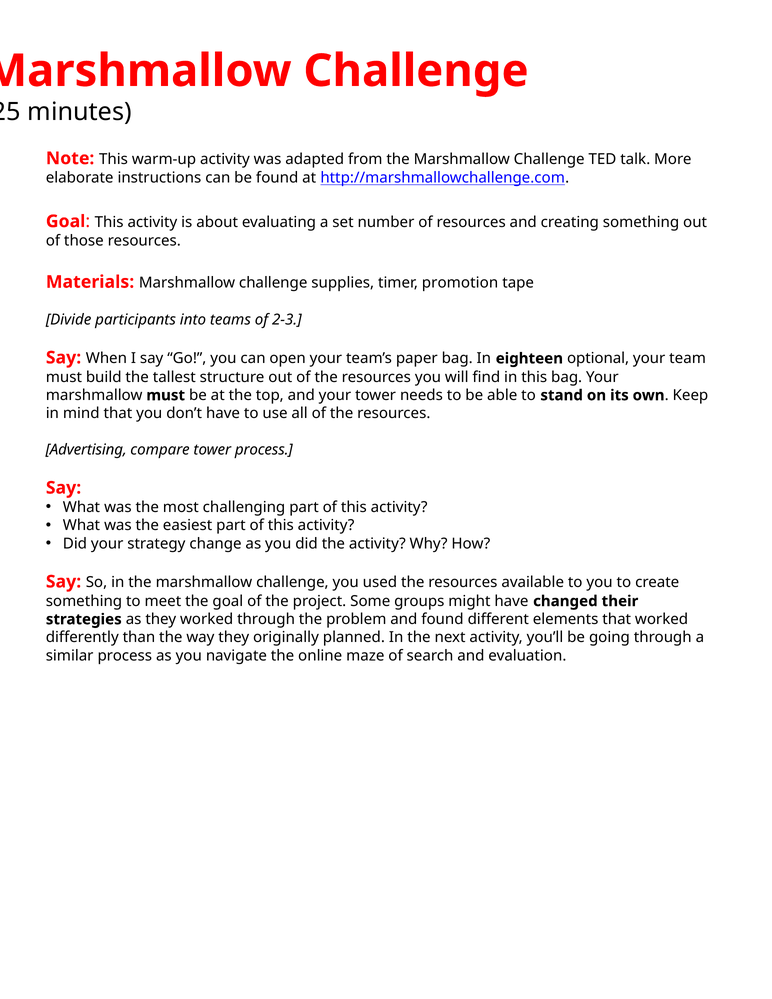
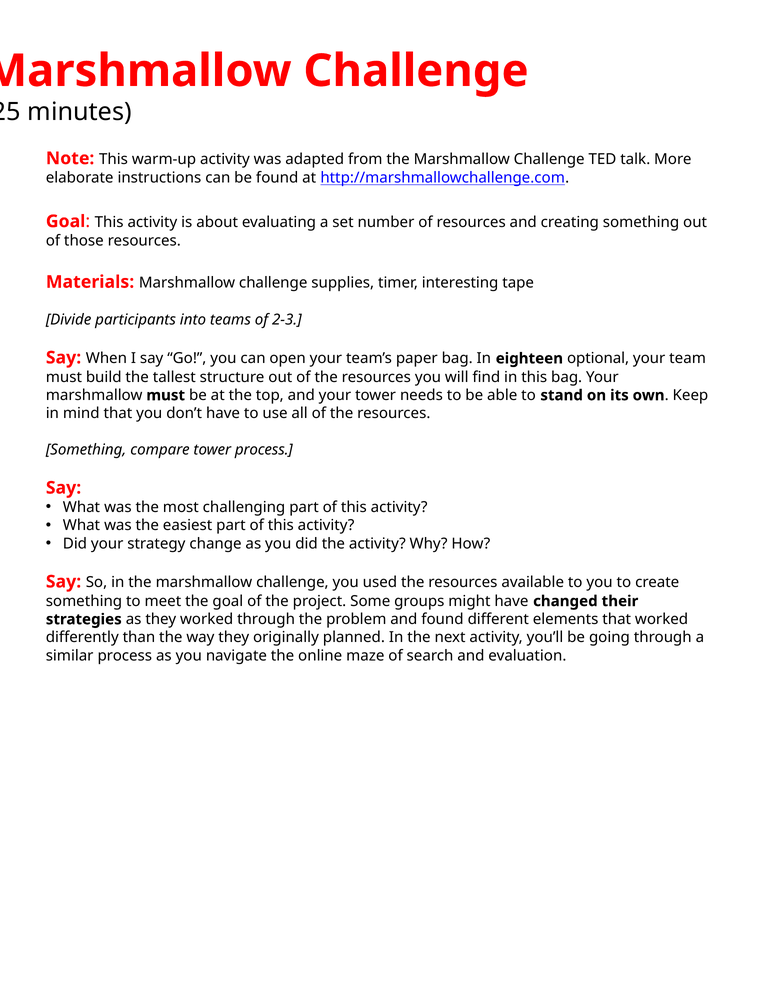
promotion: promotion -> interesting (460, 283)
Advertising: Advertising -> Something (86, 450)
